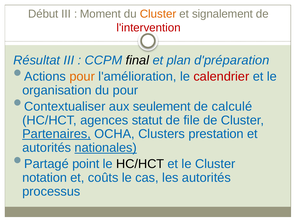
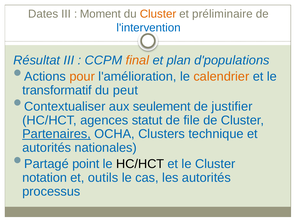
Début: Début -> Dates (43, 14)
signalement: signalement -> préliminaire (222, 14)
l'intervention colour: red -> blue (149, 28)
final colour: black -> orange (137, 60)
d'préparation: d'préparation -> d'populations (232, 60)
calendrier colour: red -> orange (221, 77)
organisation: organisation -> transformatif (57, 90)
du pour: pour -> peut (125, 90)
calculé: calculé -> justifier (232, 106)
prestation: prestation -> technique (216, 134)
nationales underline: present -> none (106, 148)
coûts: coûts -> outils (103, 178)
